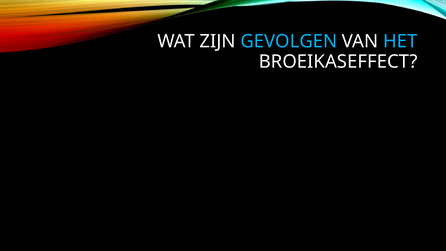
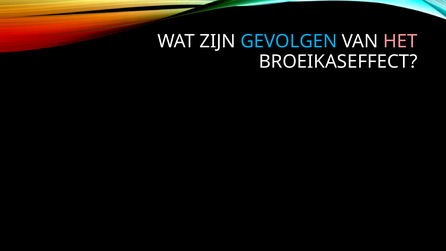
HET colour: light blue -> pink (400, 41)
